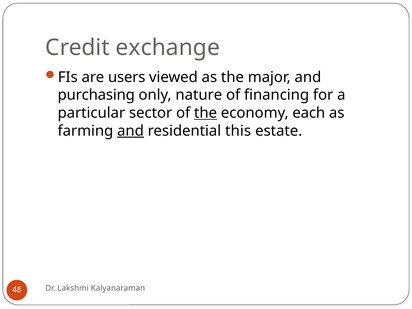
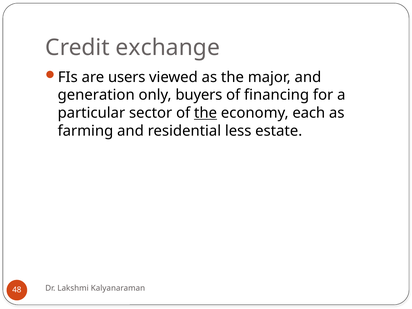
purchasing: purchasing -> generation (96, 95)
nature: nature -> buyers (199, 95)
and underline: present -> none (130, 131)
this: this -> less (238, 131)
